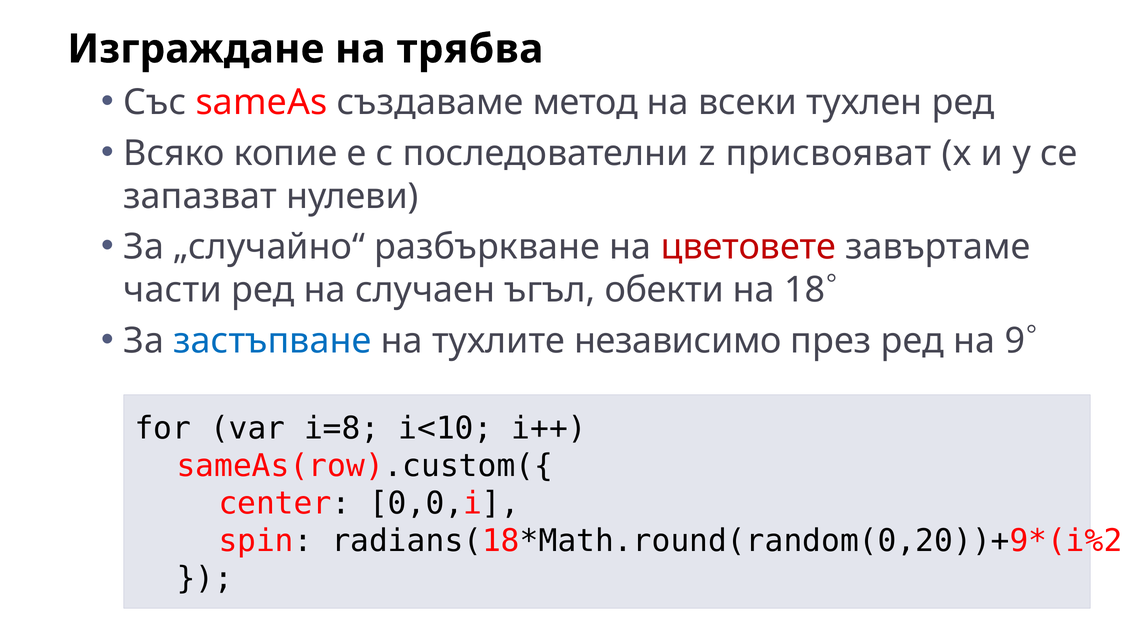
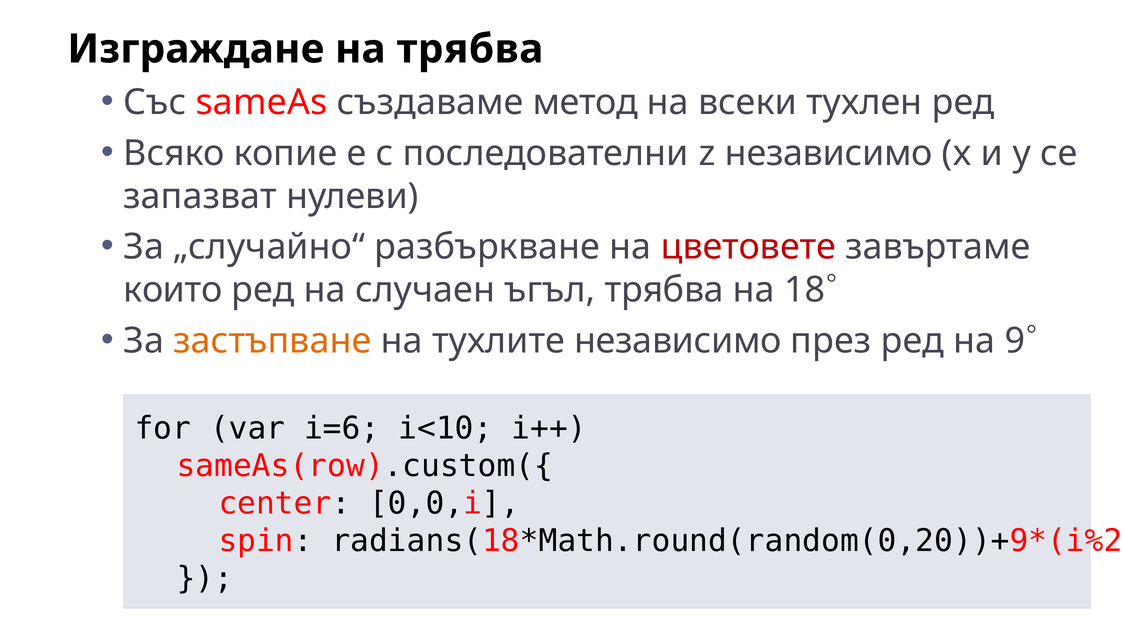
z присвояват: присвояват -> независимо (829, 153)
части: части -> които (173, 290)
ъгъл обекти: обекти -> трябва (664, 290)
застъпване colour: blue -> orange (272, 341)
i=8: i=8 -> i=6 (342, 429)
